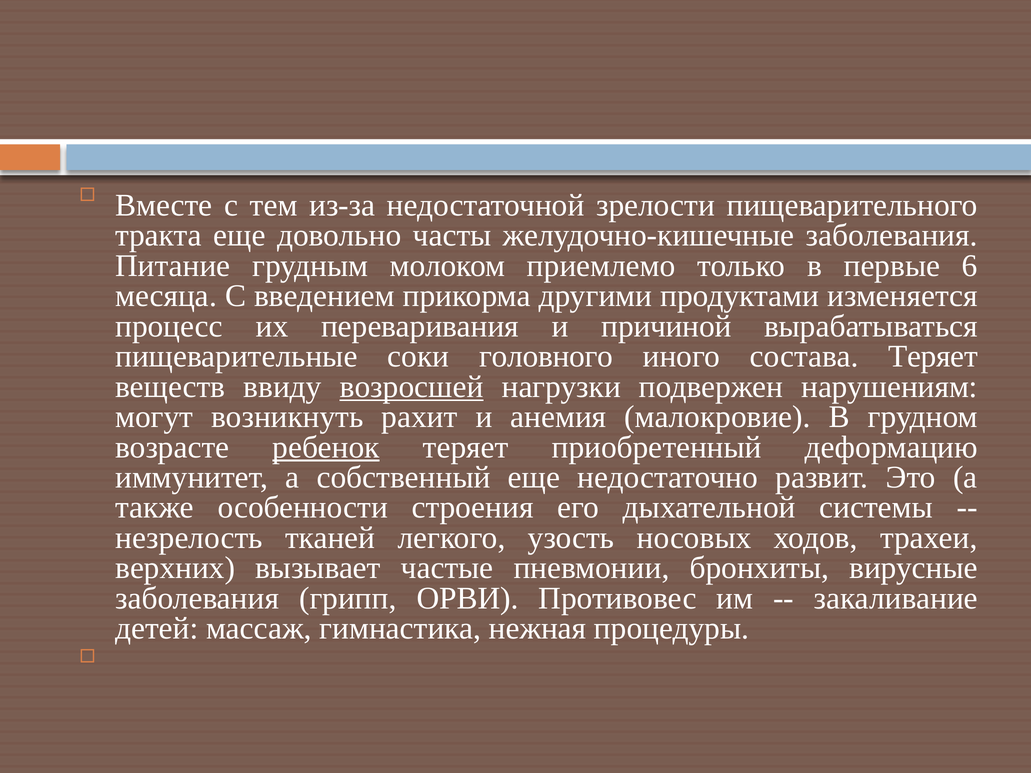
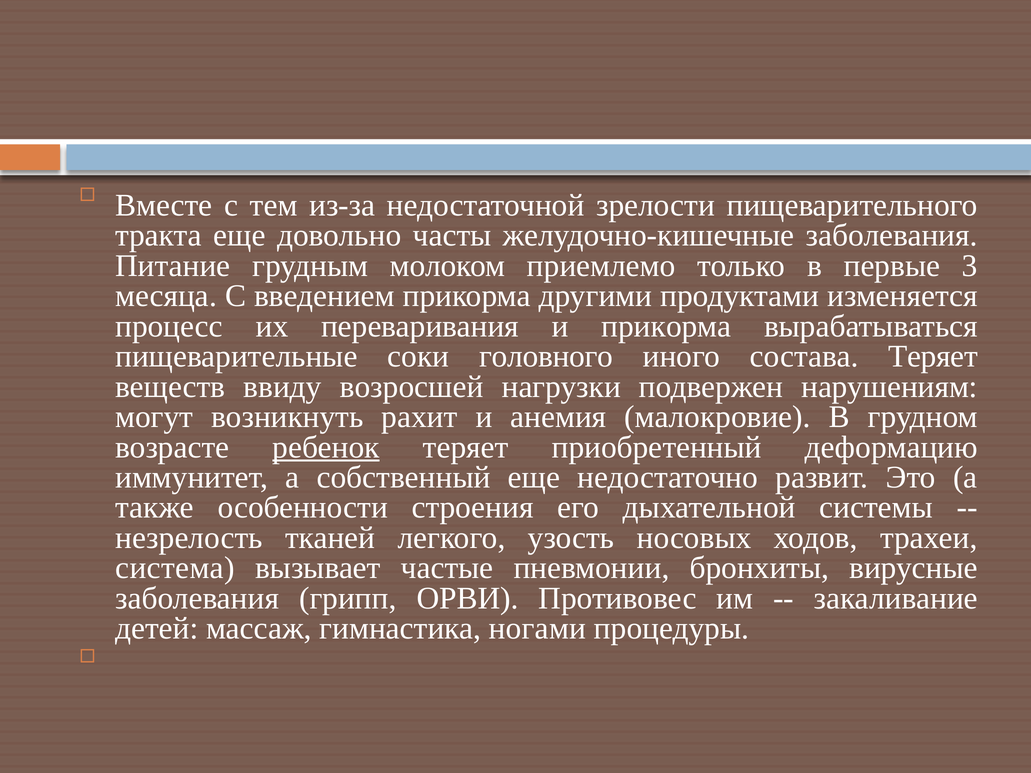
6: 6 -> 3 (970, 266)
и причиной: причиной -> прикорма (666, 326)
возросшей underline: present -> none (412, 387)
верхних: верхних -> система (175, 568)
нежная: нежная -> ногами (537, 629)
